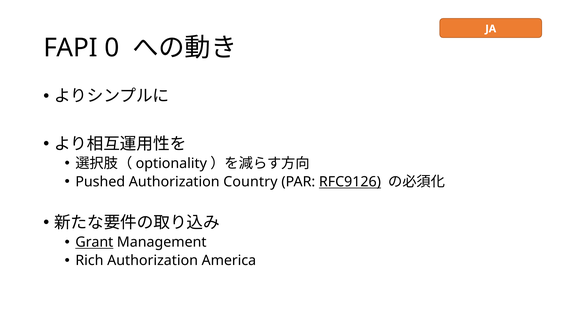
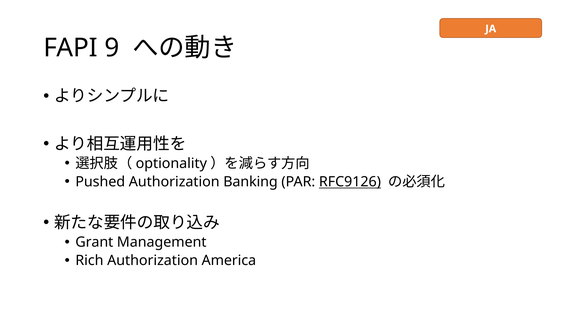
0: 0 -> 9 (112, 48)
Country: Country -> Banking (250, 182)
Grant underline: present -> none (94, 242)
